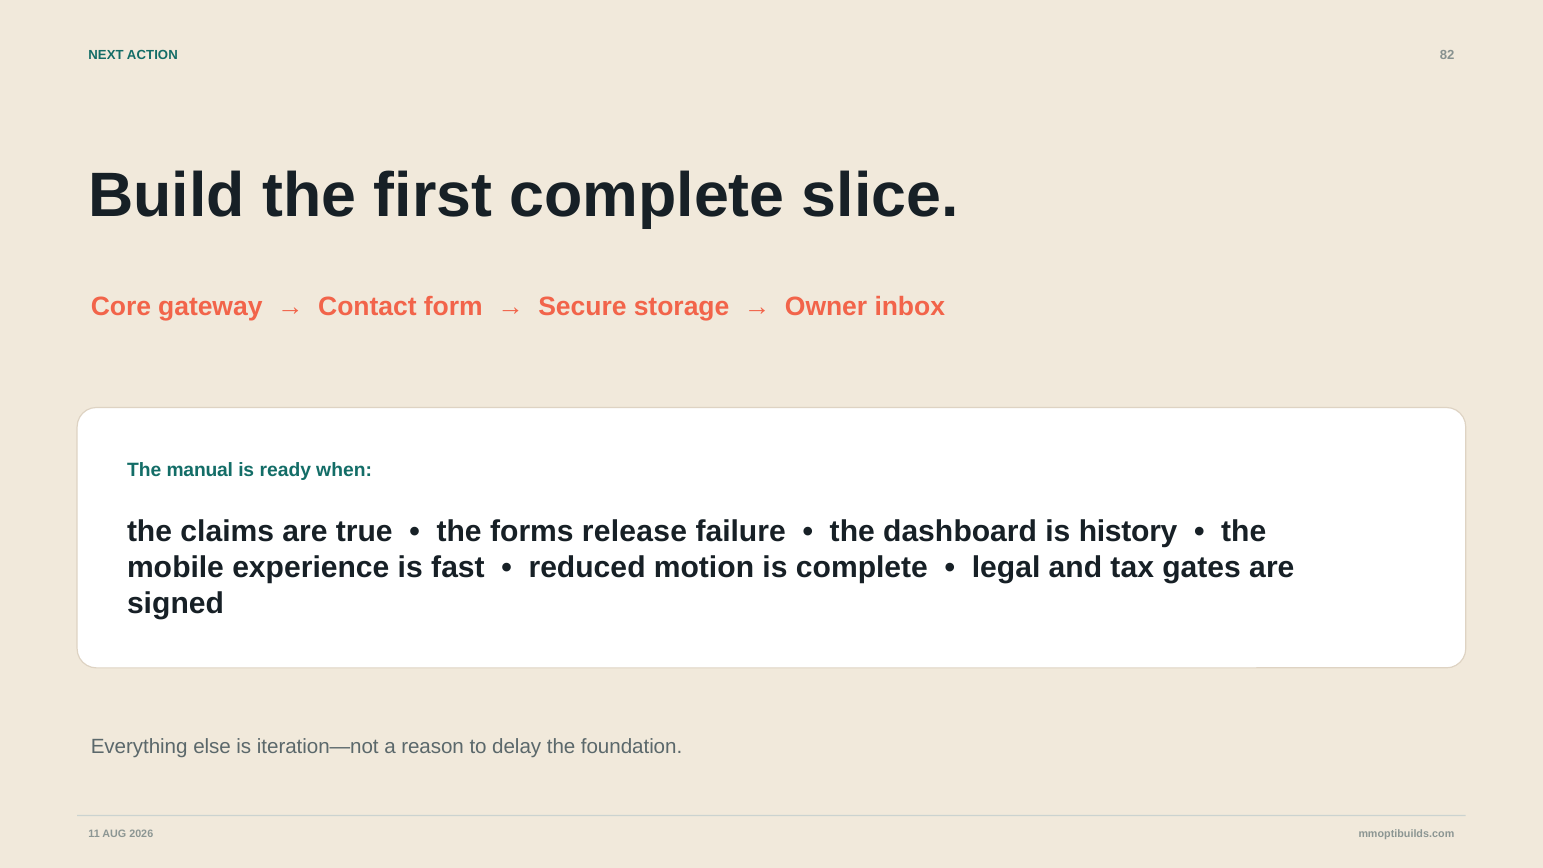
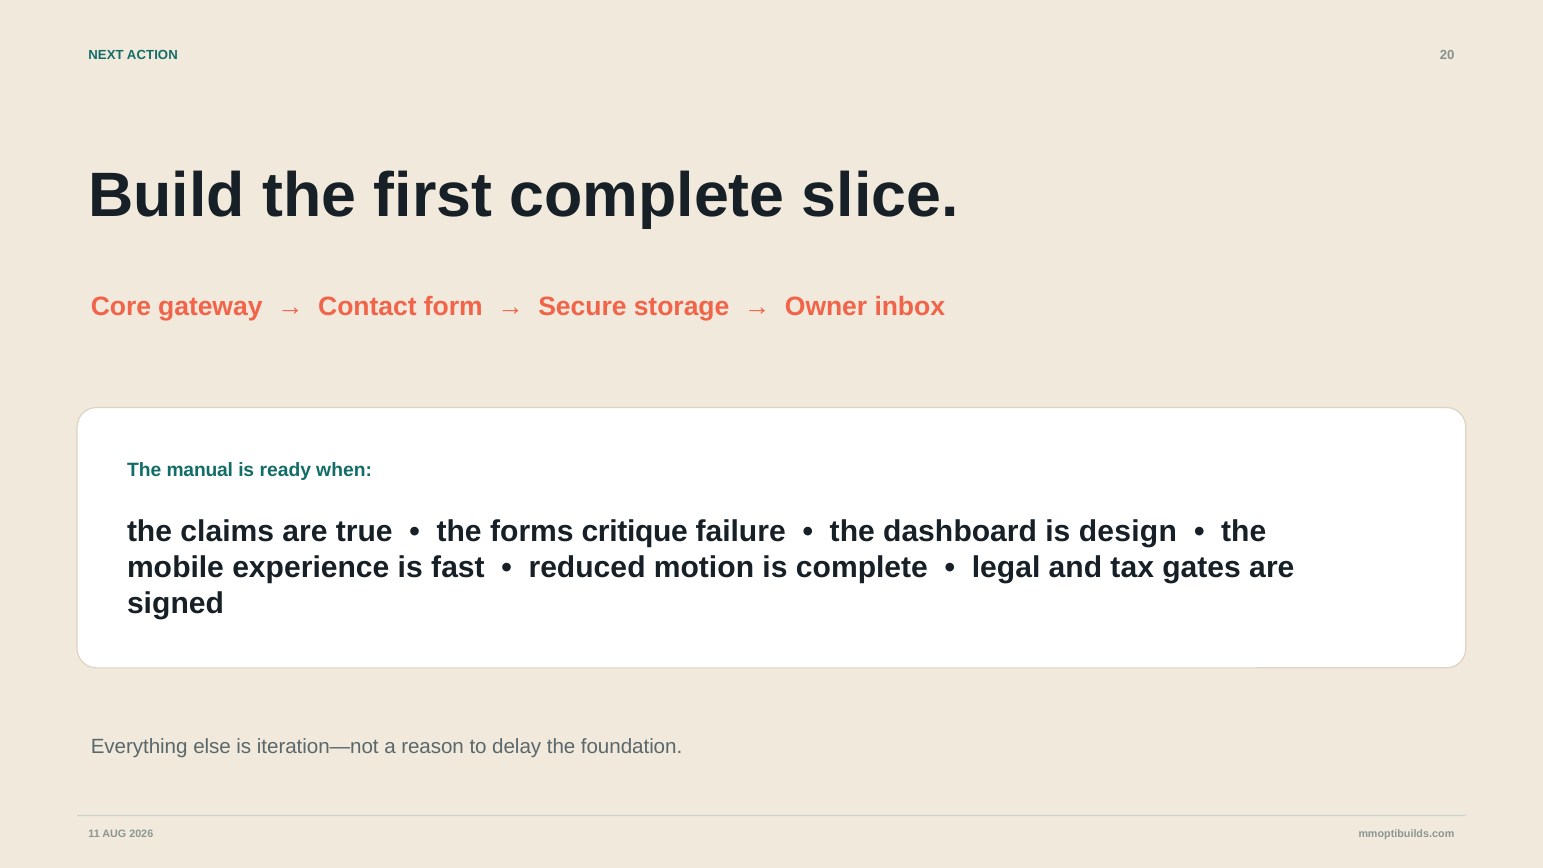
82: 82 -> 20 (1447, 55)
release: release -> critique (635, 531)
history: history -> design (1128, 531)
